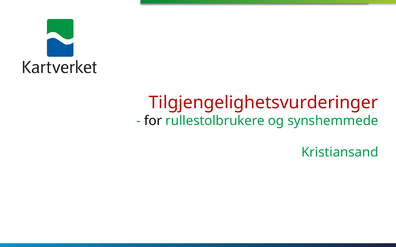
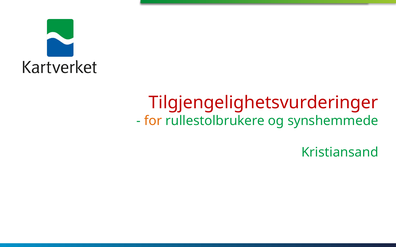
for colour: black -> orange (153, 121)
